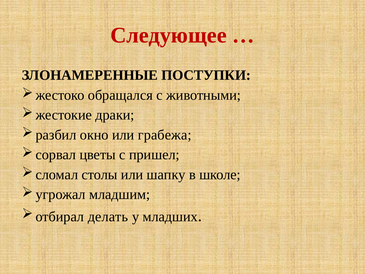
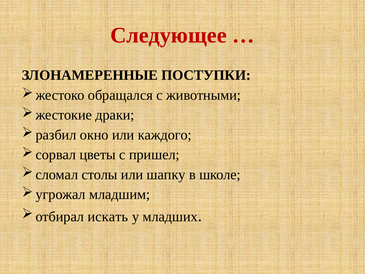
грабежа: грабежа -> каждого (165, 135)
делать: делать -> искать (108, 217)
